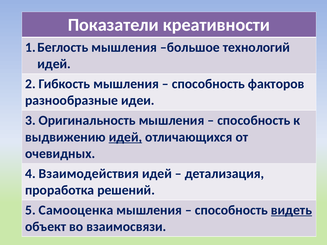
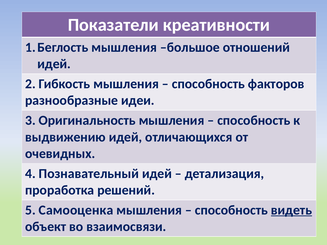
технологий: технологий -> отношений (256, 47)
идей underline: present -> none (125, 137)
Взаимодействия: Взаимодействия -> Познавательный (89, 174)
